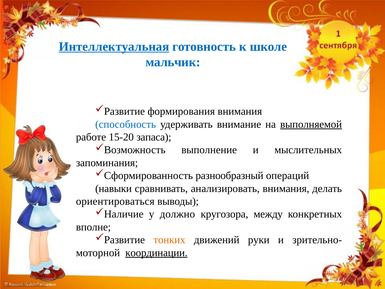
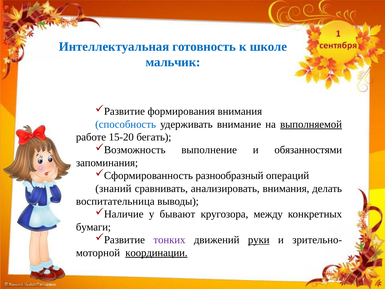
Интеллектуальная underline: present -> none (114, 47)
запаса: запаса -> бегать (154, 137)
мыслительных: мыслительных -> обязанностями (308, 150)
навыки: навыки -> знаний (113, 188)
ориентироваться: ориентироваться -> воспитательница (115, 201)
должно: должно -> бывают (177, 214)
вполне: вполне -> бумаги (93, 227)
тонких colour: orange -> purple (169, 240)
руки underline: none -> present (259, 240)
